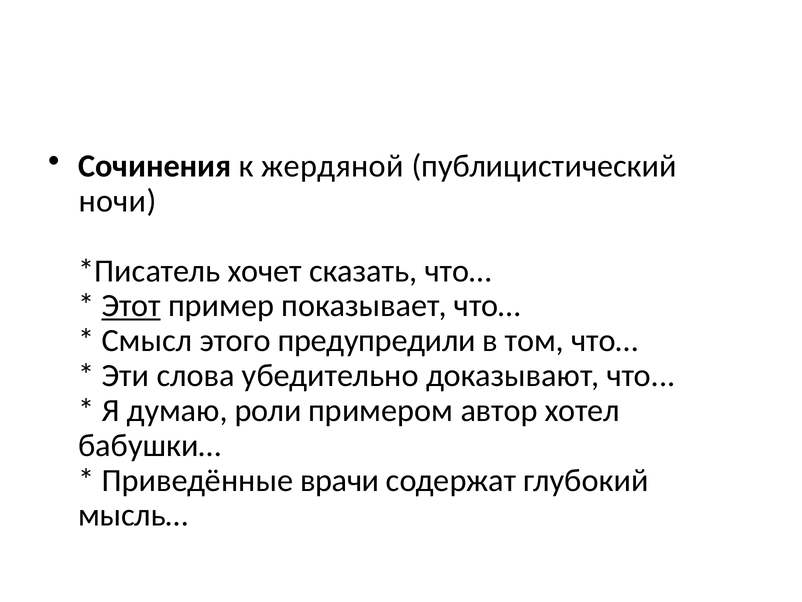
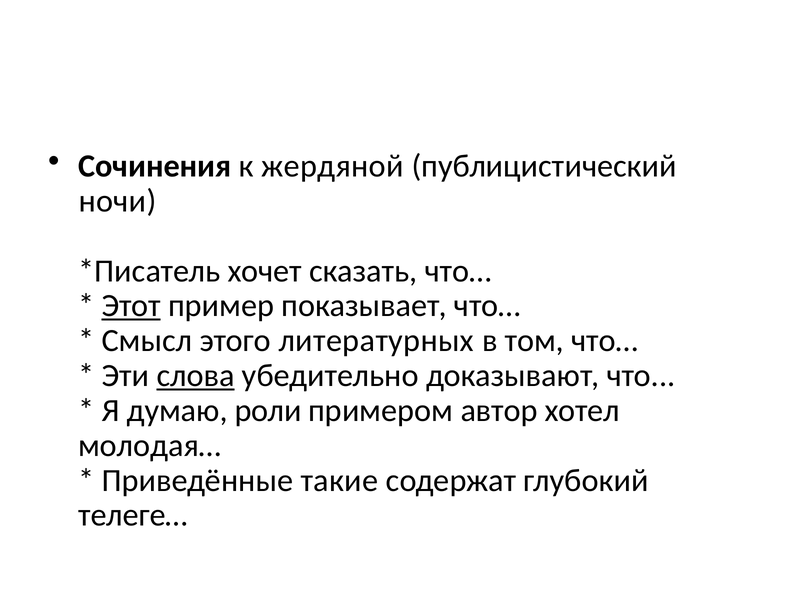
предупредили: предупредили -> литературных (376, 340)
слова underline: none -> present (196, 375)
бабушки…: бабушки… -> молодая… (150, 445)
врачи: врачи -> такие (339, 480)
мысль…: мысль… -> телеге… (133, 515)
